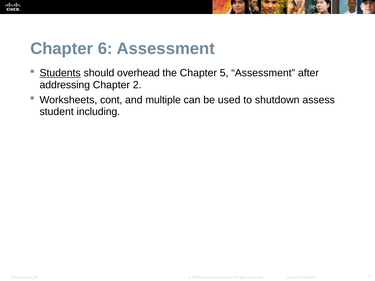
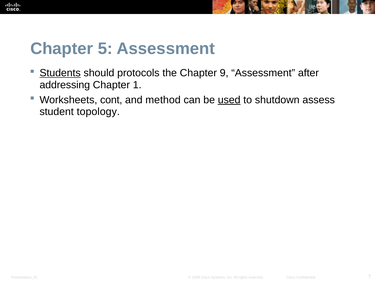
6: 6 -> 5 (105, 49)
overhead: overhead -> protocols (138, 73)
5: 5 -> 9 (224, 73)
2: 2 -> 1 (137, 85)
multiple: multiple -> method (163, 100)
used underline: none -> present (229, 100)
including: including -> topology (98, 112)
